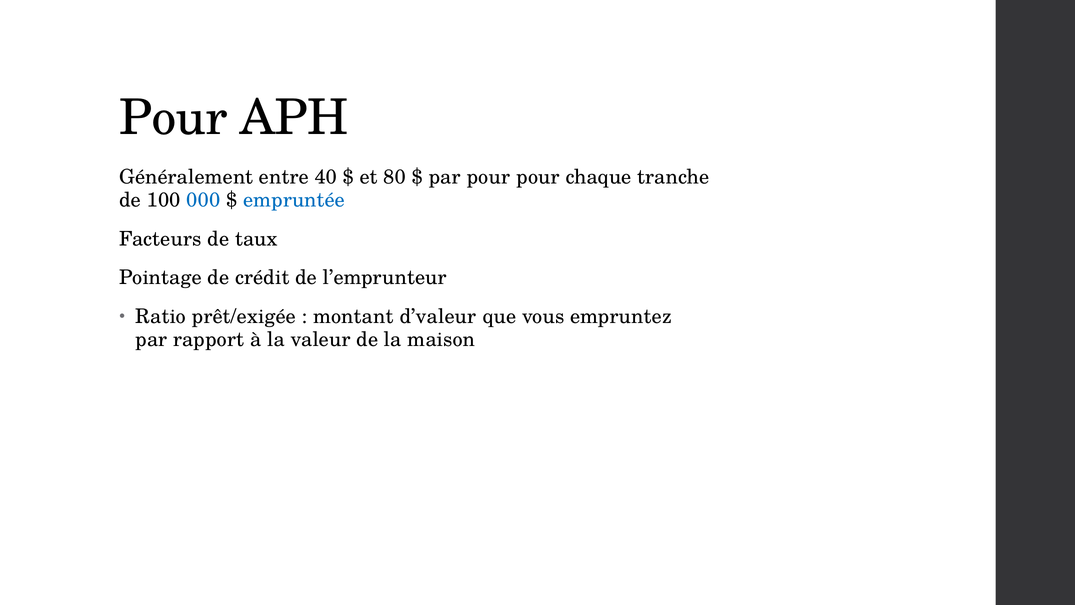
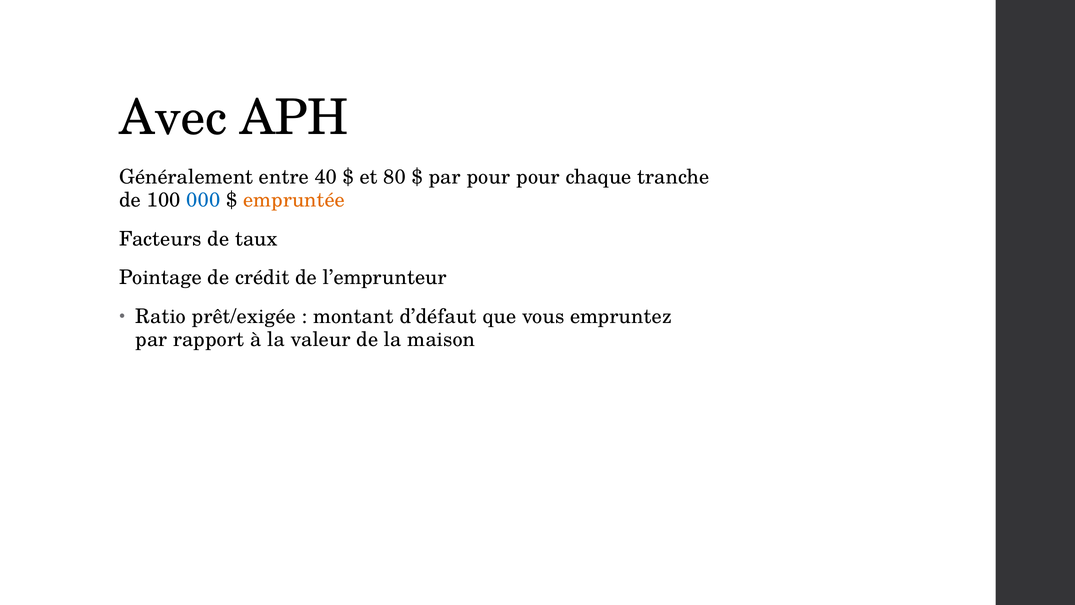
Pour: Pour -> Avec (173, 118)
empruntée colour: blue -> orange (294, 200)
d’valeur: d’valeur -> d’défaut (438, 316)
